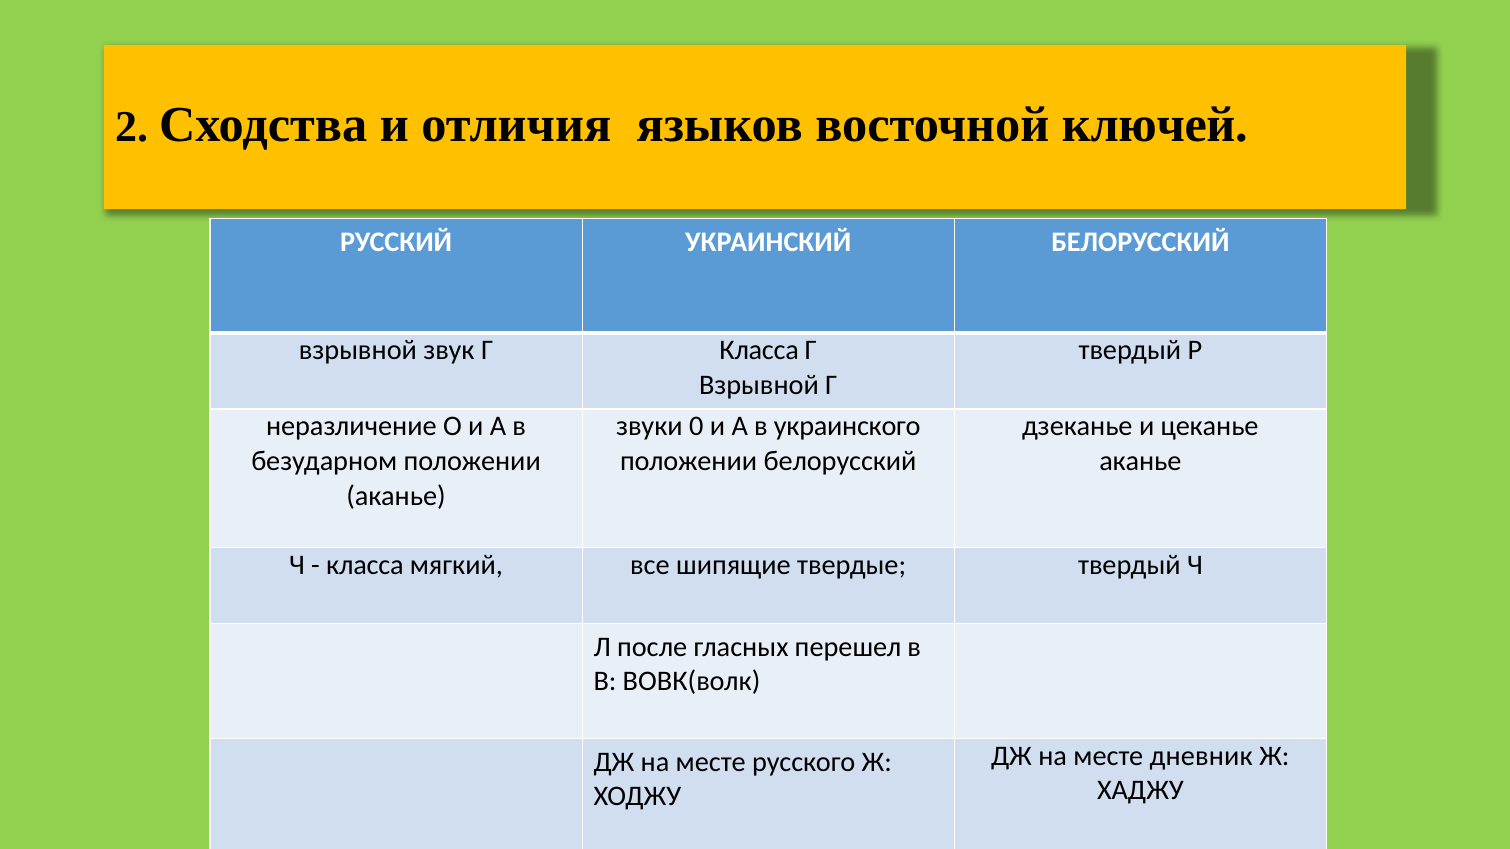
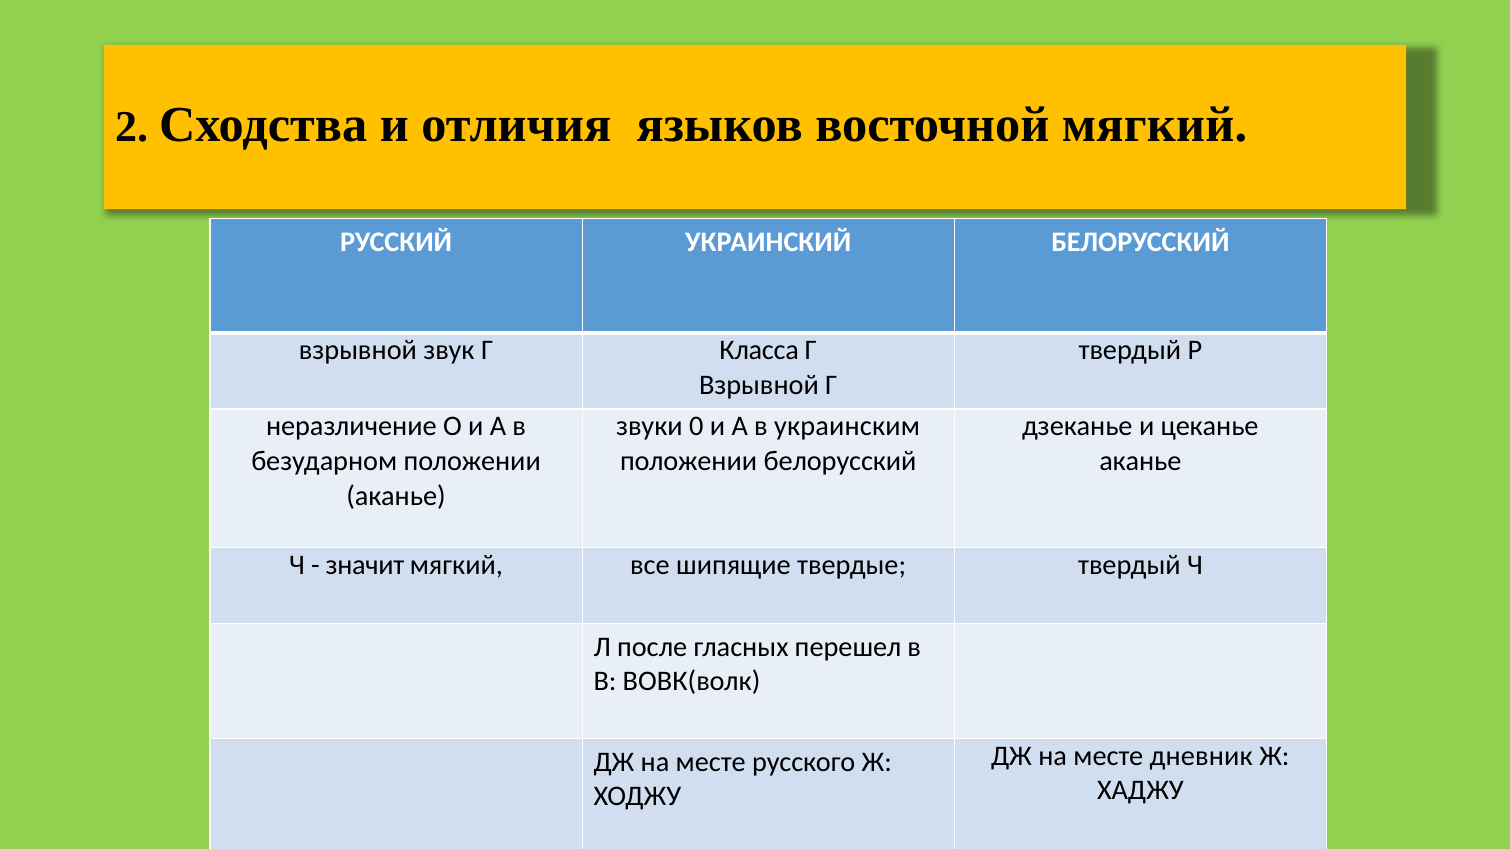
восточной ключей: ключей -> мягкий (1155, 125)
украинского: украинского -> украинским (847, 427)
класса: класса -> значит (365, 565)
